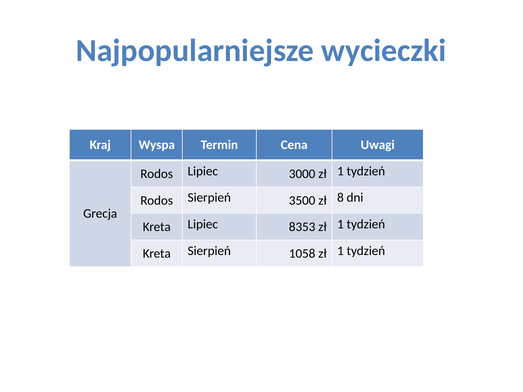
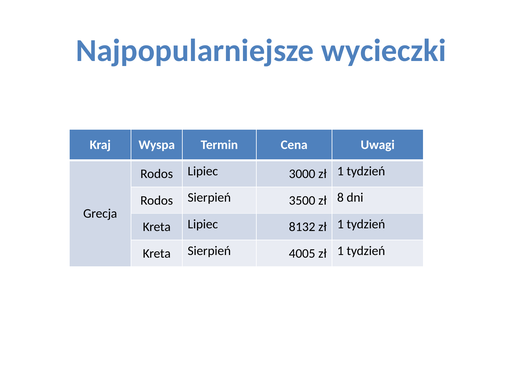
8353: 8353 -> 8132 (302, 227)
1058: 1058 -> 4005 (302, 254)
